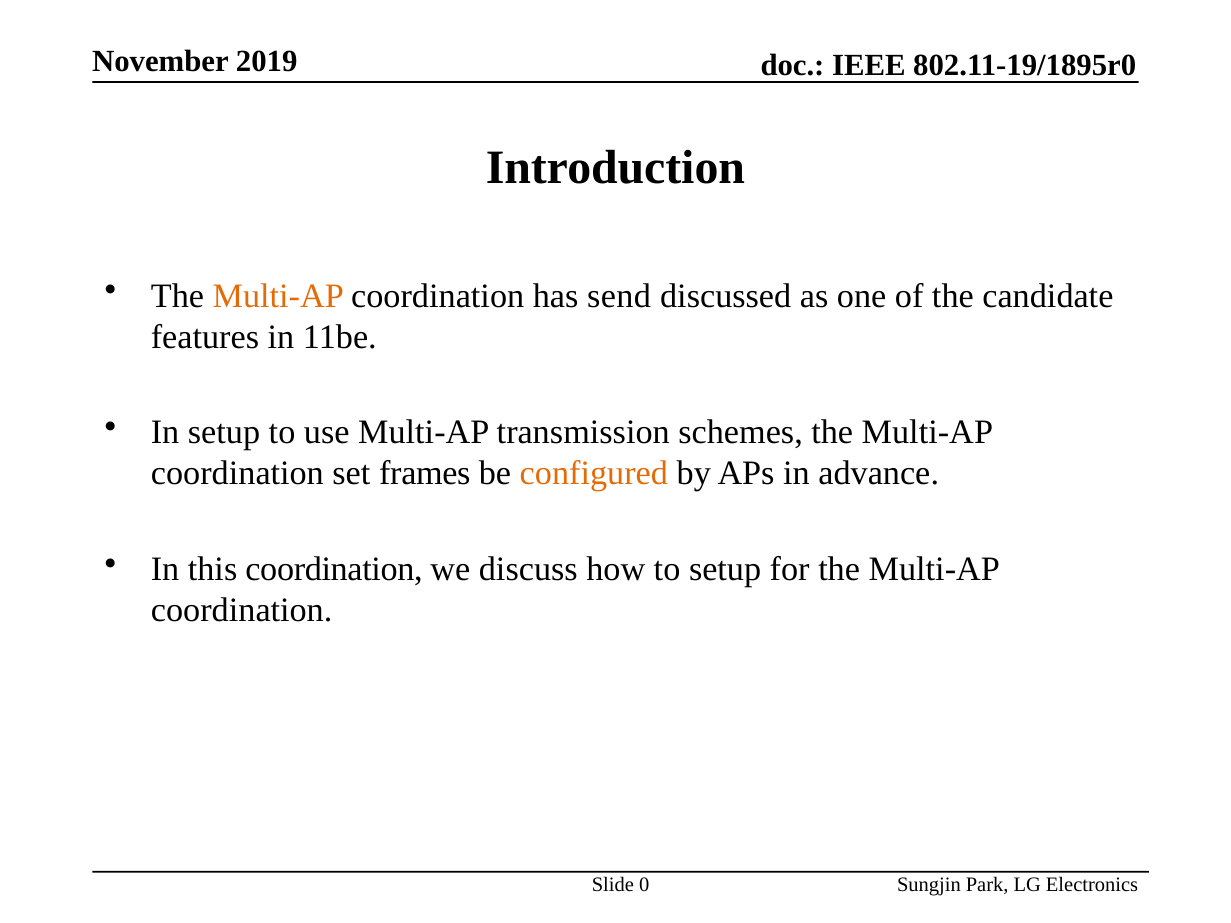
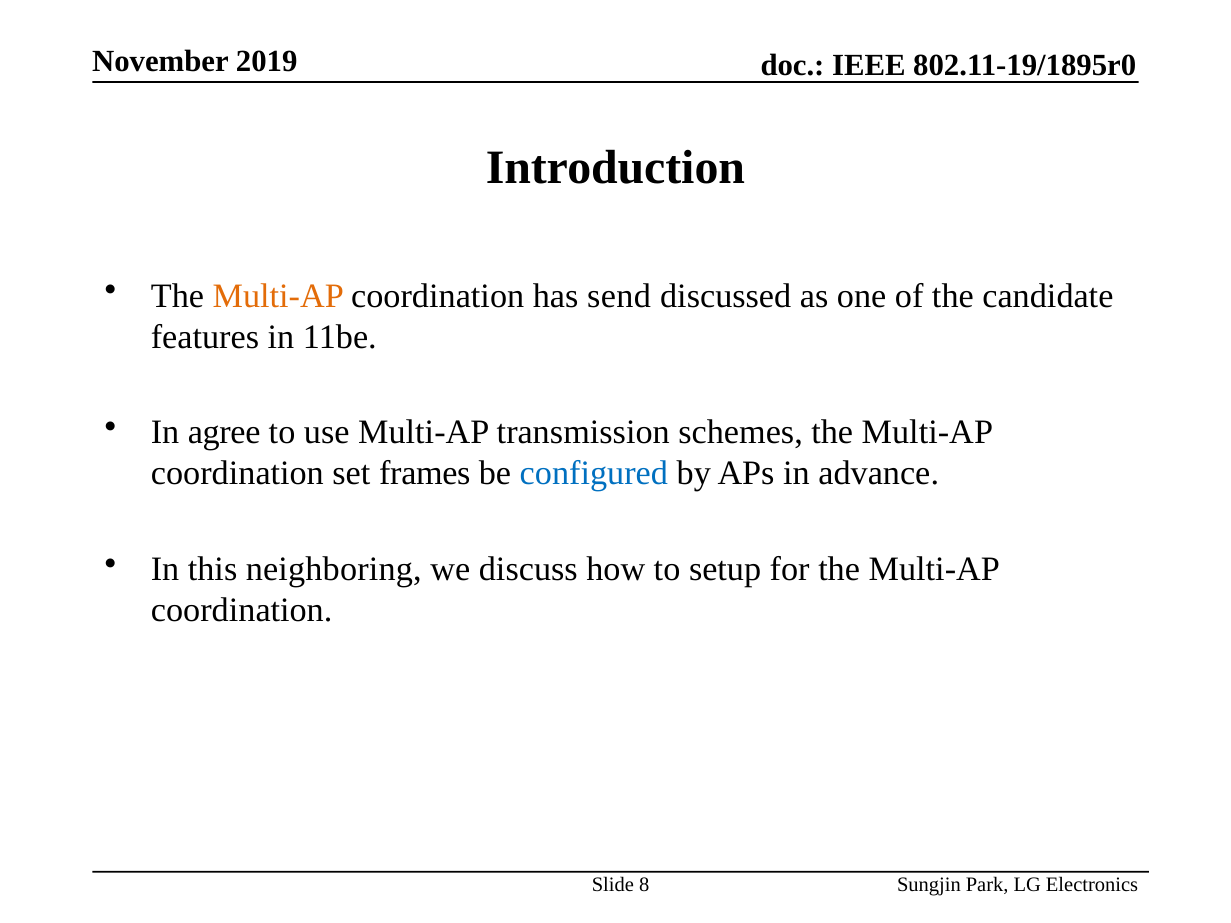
In setup: setup -> agree (224, 433)
configured colour: orange -> blue (594, 474)
this coordination: coordination -> neighboring (334, 569)
0: 0 -> 8 (644, 885)
